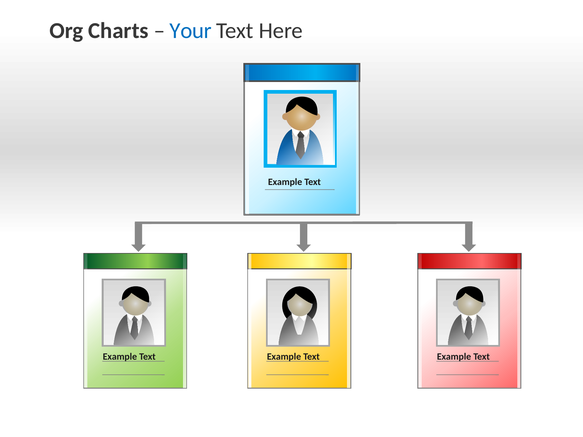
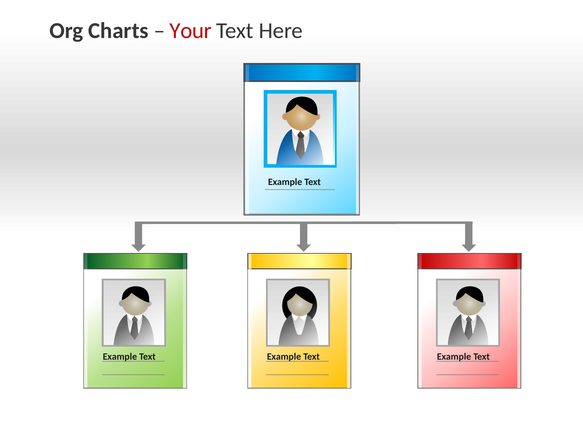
Your colour: blue -> red (191, 31)
